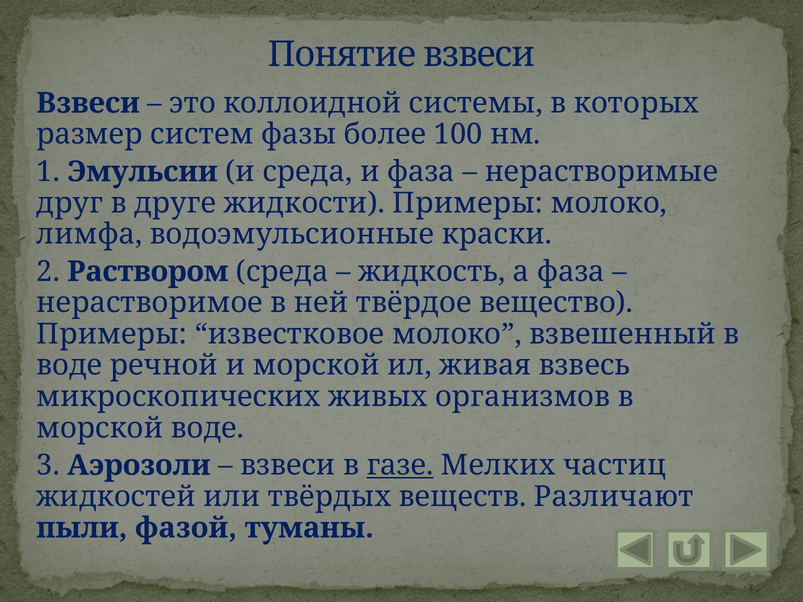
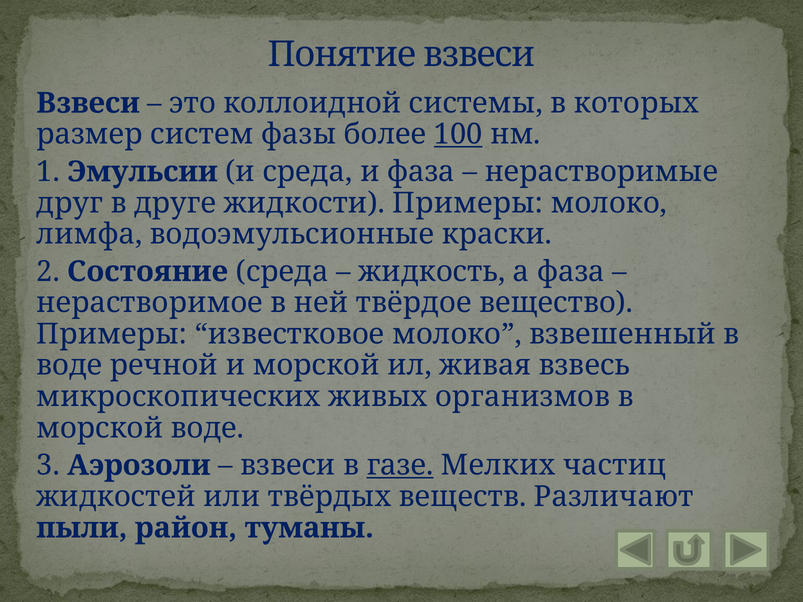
100 underline: none -> present (458, 134)
Раствором: Раствором -> Состояние (148, 272)
фазой: фазой -> район (186, 528)
